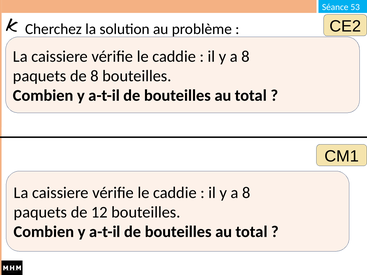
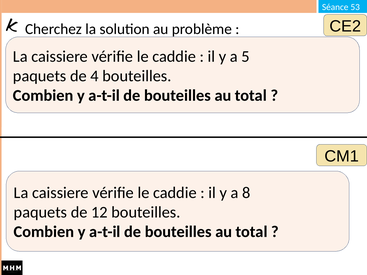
8: 8 -> 5 (246, 56)
de 8: 8 -> 4 (95, 76)
